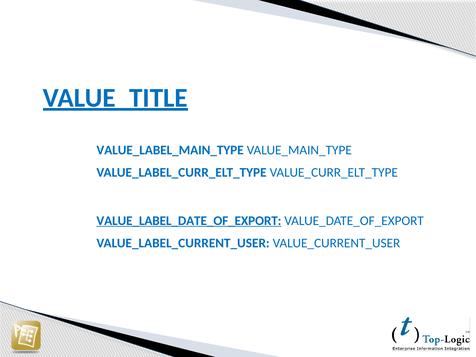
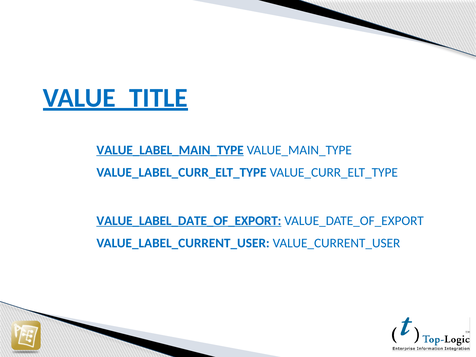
VALUE_LABEL_MAIN_TYPE underline: none -> present (170, 150)
